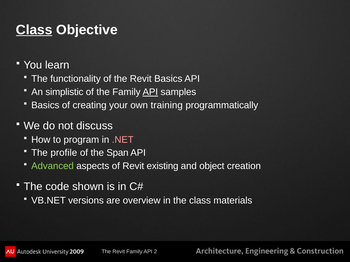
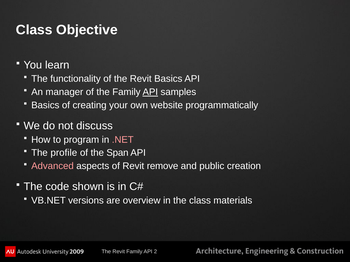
Class underline: present -> none (34, 30)
simplistic: simplistic -> manager (64, 92)
training: training -> website (167, 105)
Advanced colour: light green -> pink (52, 166)
existing: existing -> remove (163, 166)
object: object -> public (212, 166)
